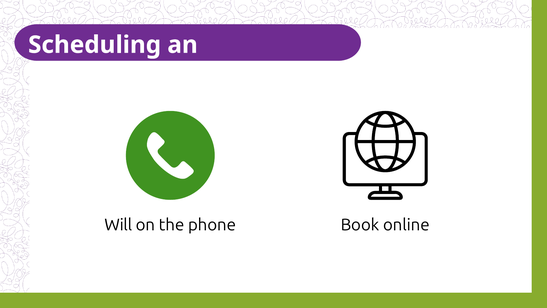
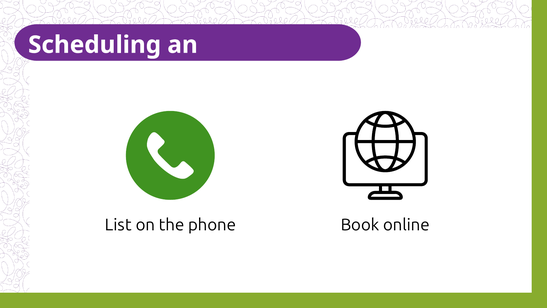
Will: Will -> List (118, 225)
